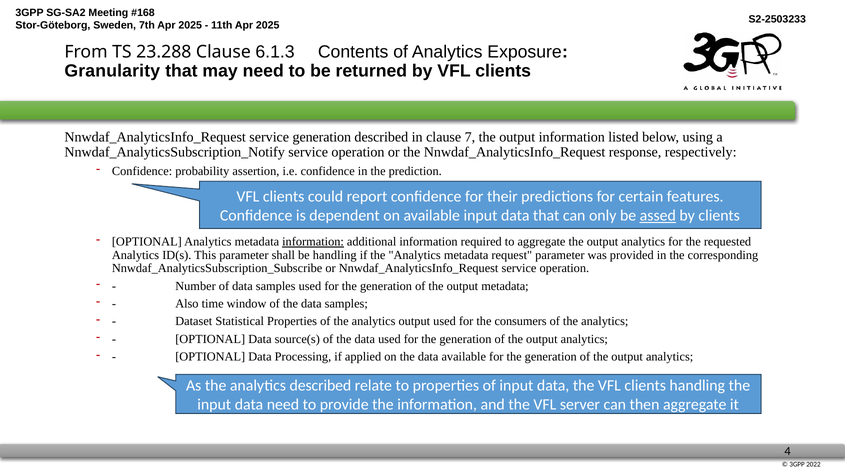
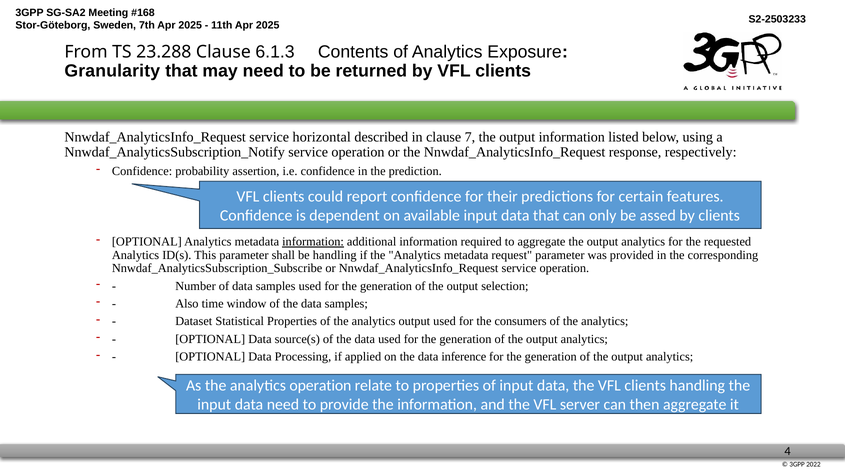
service generation: generation -> horizontal (322, 137)
assed underline: present -> none (658, 216)
output metadata: metadata -> selection (505, 286)
data available: available -> inference (464, 357)
analytics described: described -> operation (320, 386)
